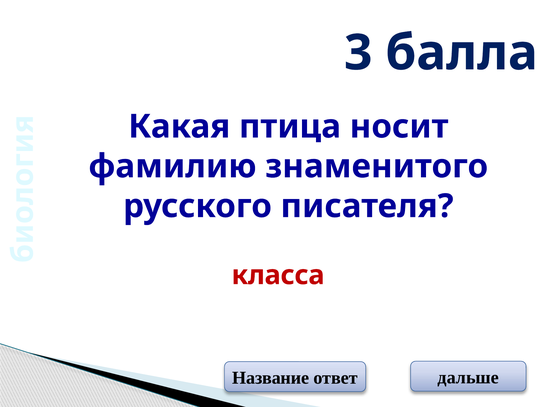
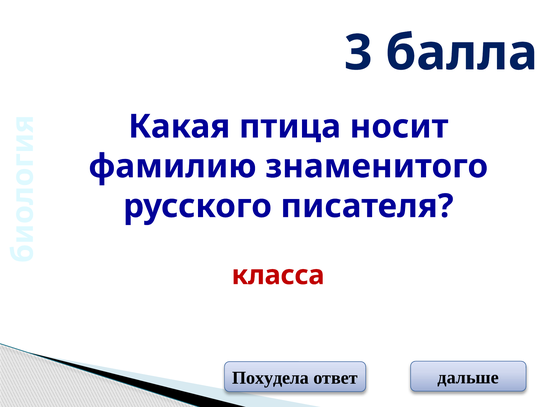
Название: Название -> Похудела (271, 378)
